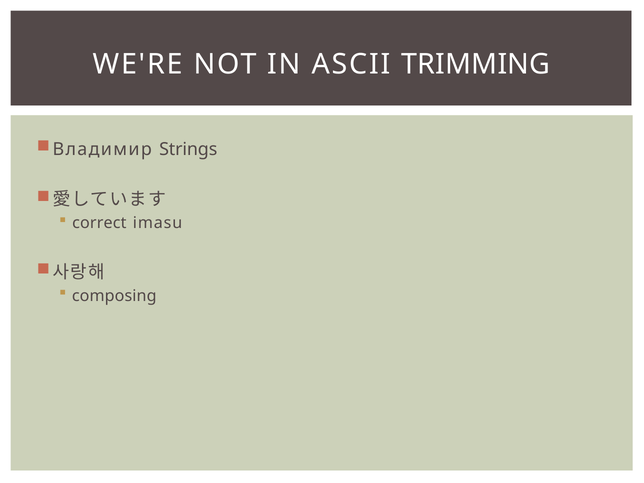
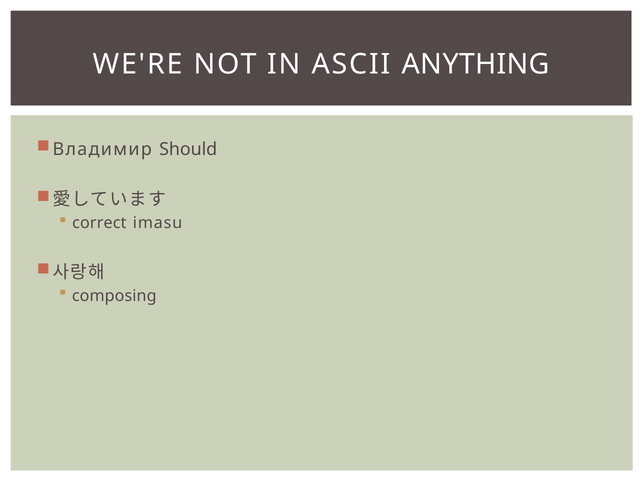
TRIMMING: TRIMMING -> ANYTHING (476, 64)
Strings: Strings -> Should (188, 149)
